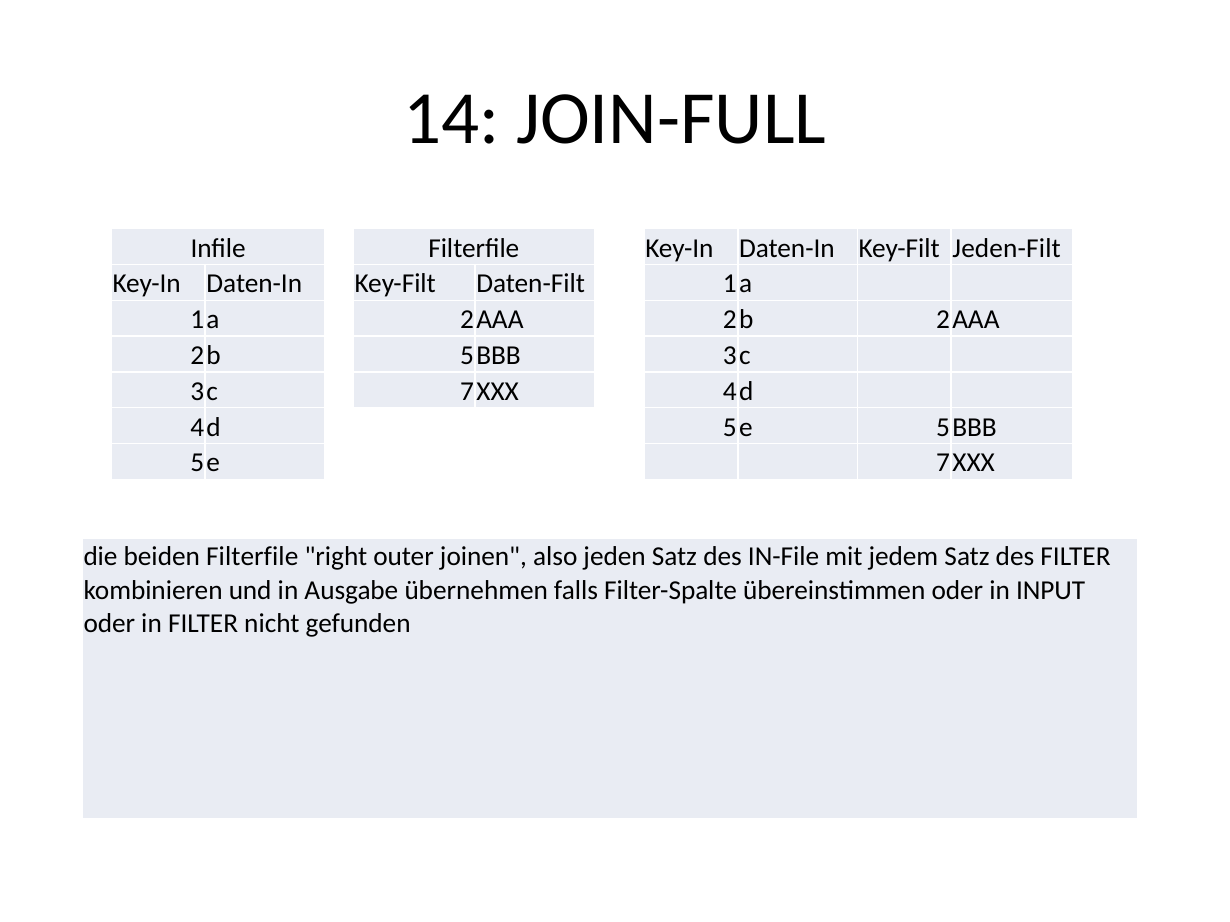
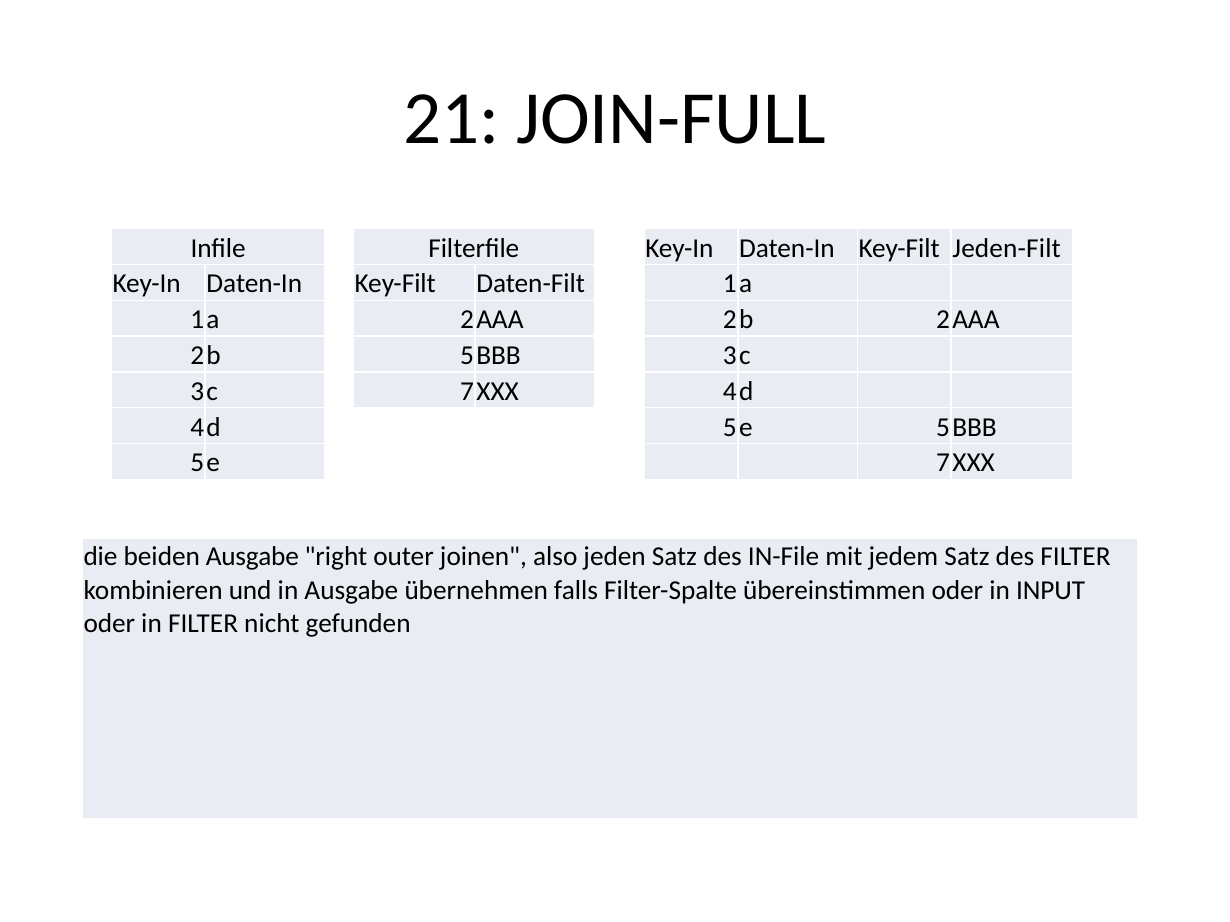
14: 14 -> 21 (451, 119)
beiden Filterfile: Filterfile -> Ausgabe (252, 557)
